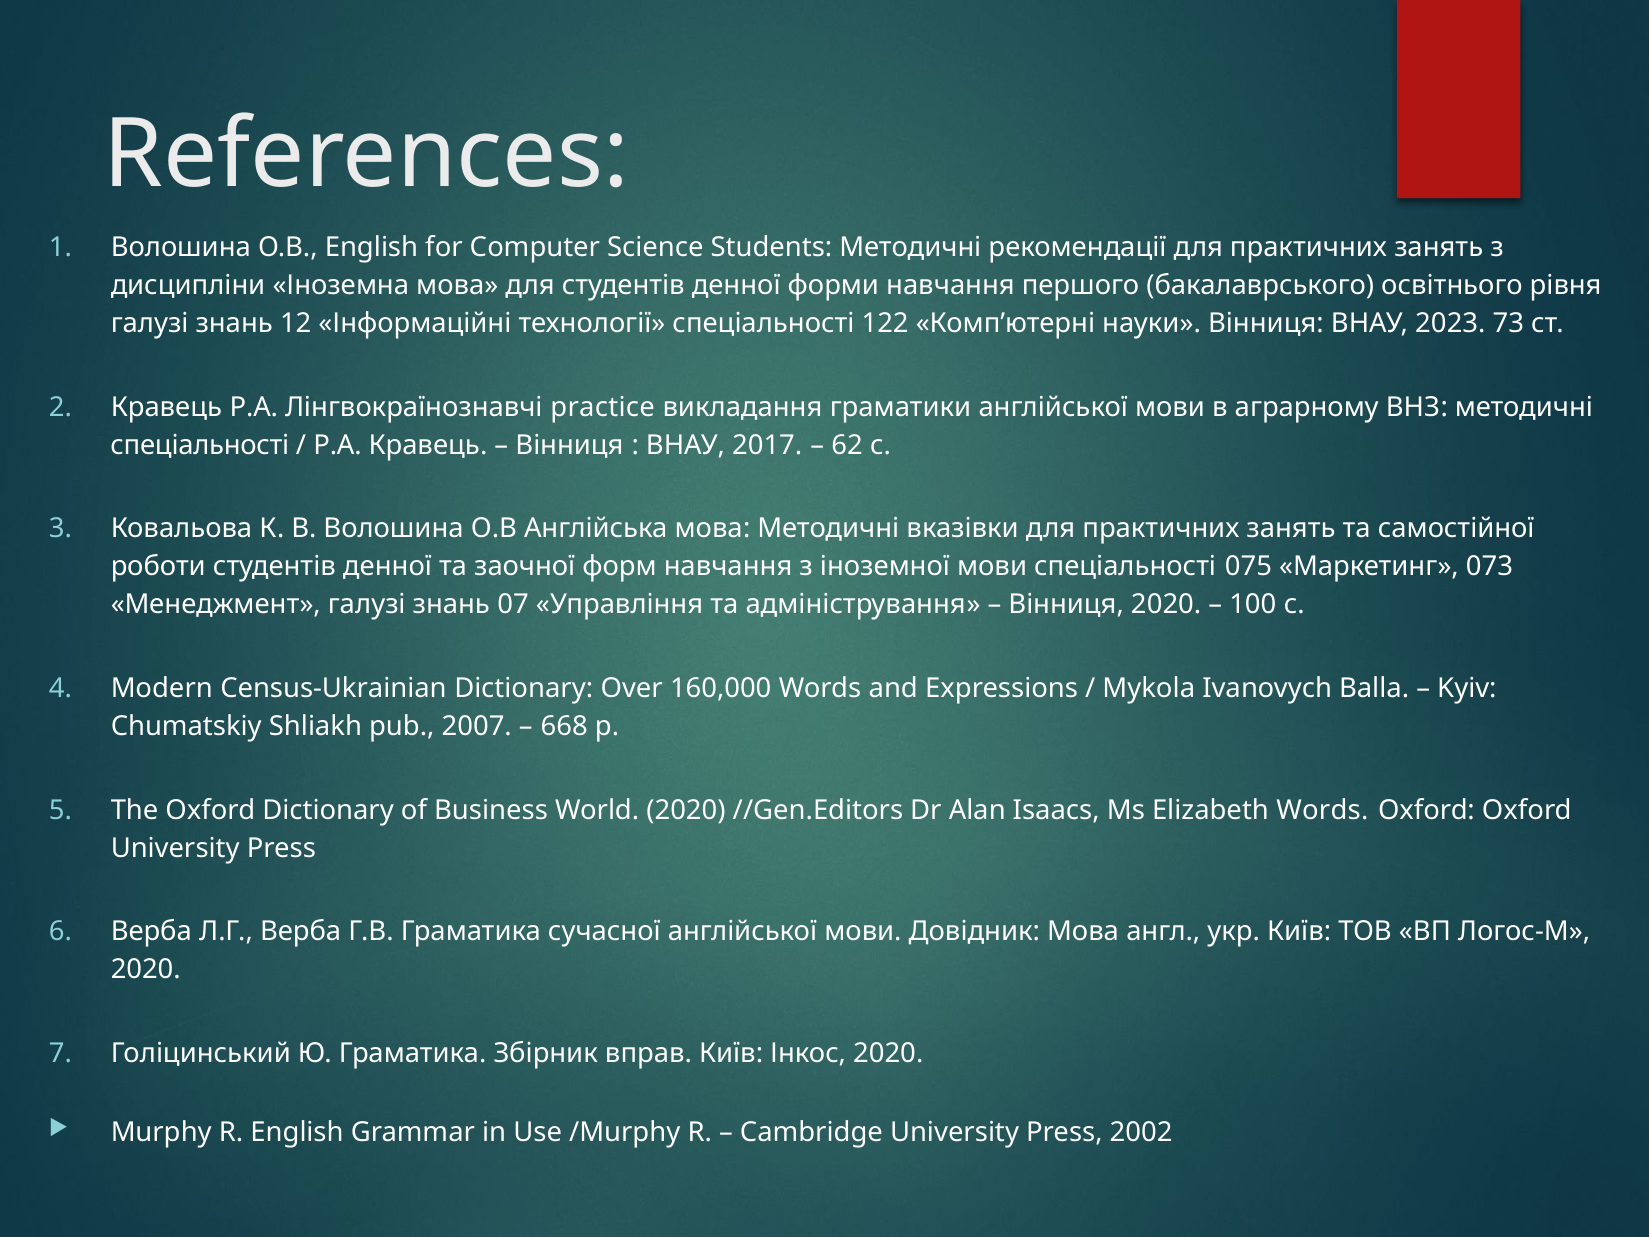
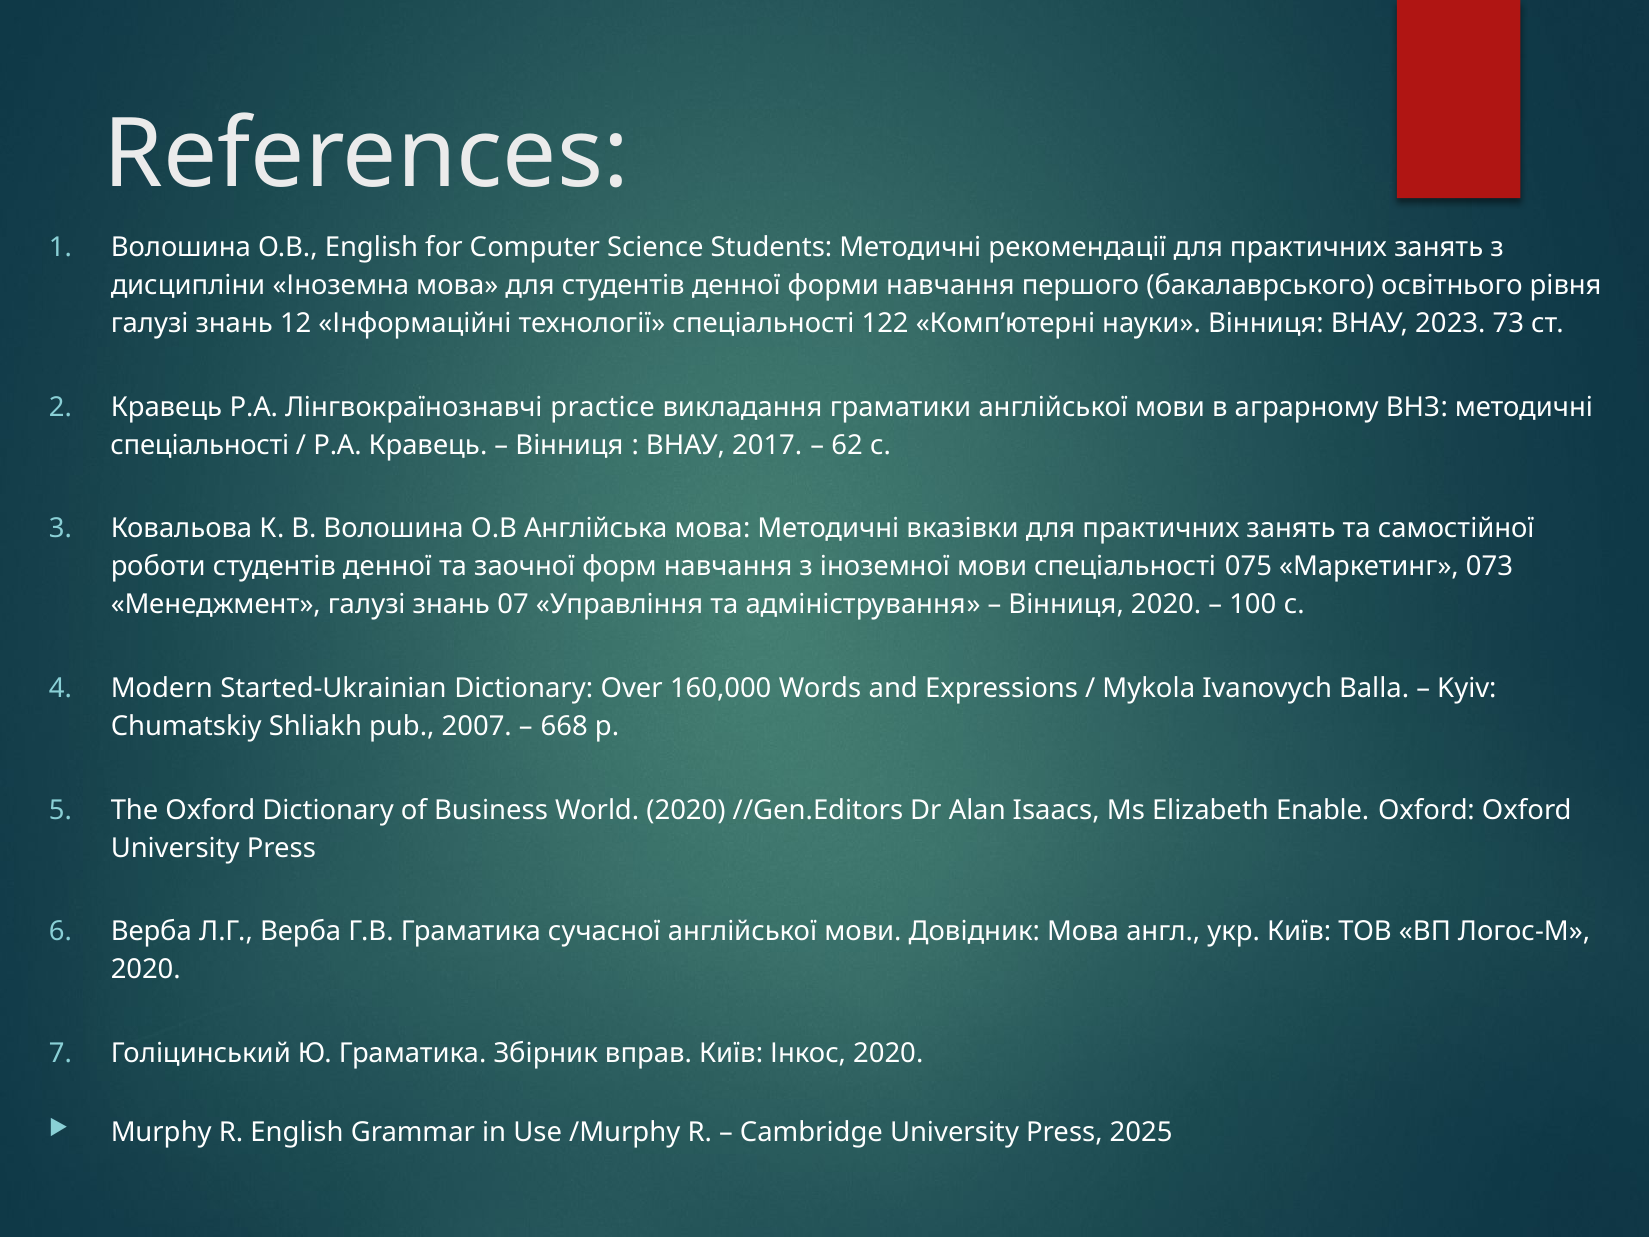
Census-Ukrainian: Census-Ukrainian -> Started-Ukrainian (333, 688)
Elizabeth Words: Words -> Enable (1323, 810)
2002: 2002 -> 2025 (1141, 1132)
